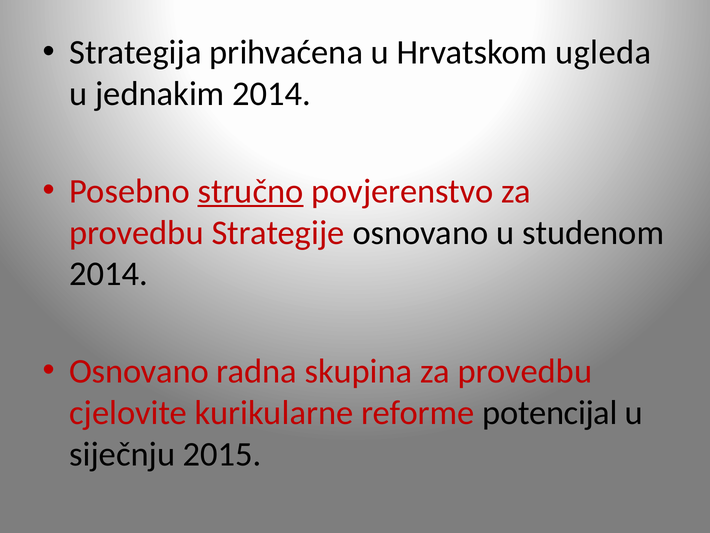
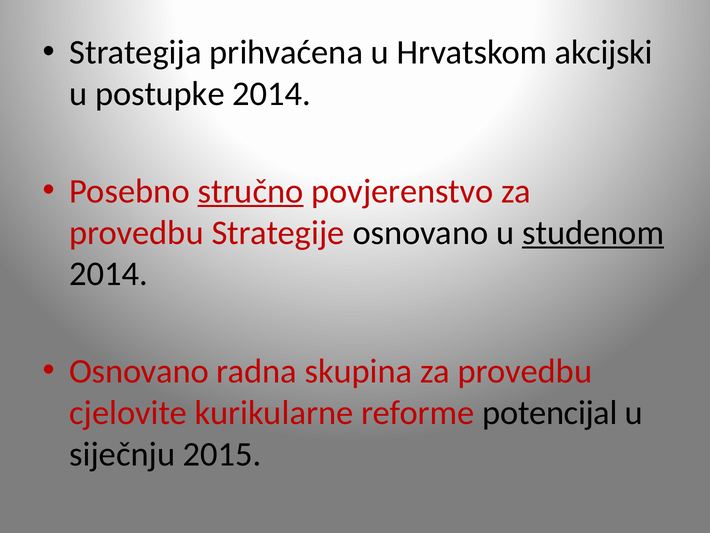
ugleda: ugleda -> akcijski (604, 53)
jednakim: jednakim -> postupke (160, 94)
studenom underline: none -> present (593, 232)
